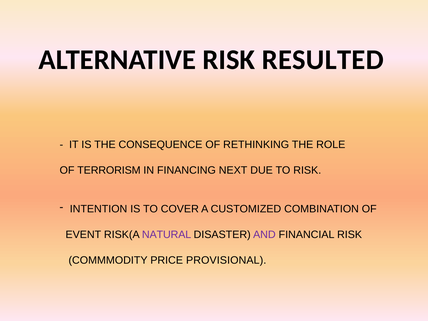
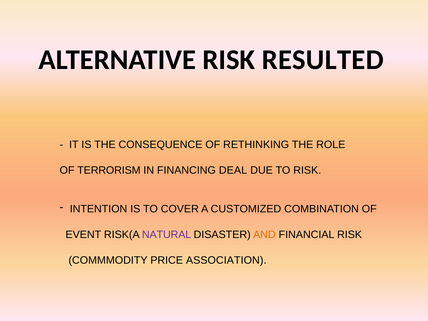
NEXT: NEXT -> DEAL (233, 170)
AND colour: purple -> orange (264, 235)
PROVISIONAL: PROVISIONAL -> ASSOCIATION (226, 260)
